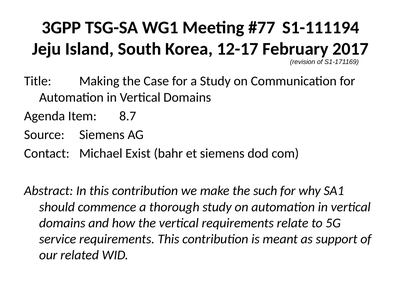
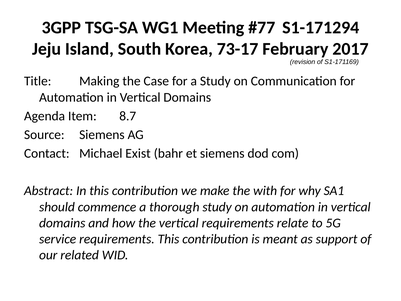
S1-111194: S1-111194 -> S1-171294 (321, 28)
12-17: 12-17 -> 73-17 (238, 49)
such: such -> with (265, 191)
